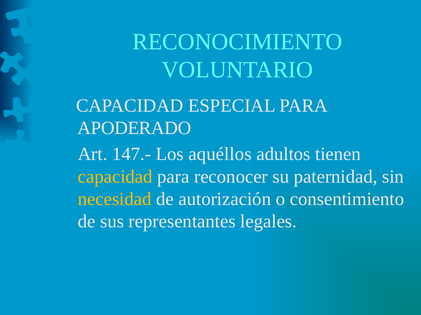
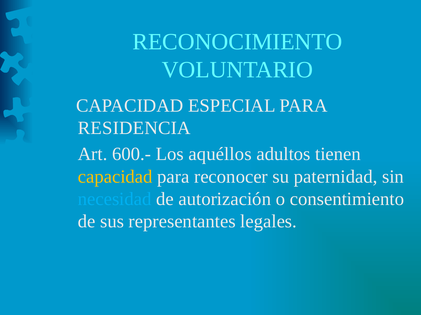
APODERADO: APODERADO -> RESIDENCIA (134, 128)
147.-: 147.- -> 600.- (132, 155)
necesidad colour: yellow -> light blue (115, 199)
